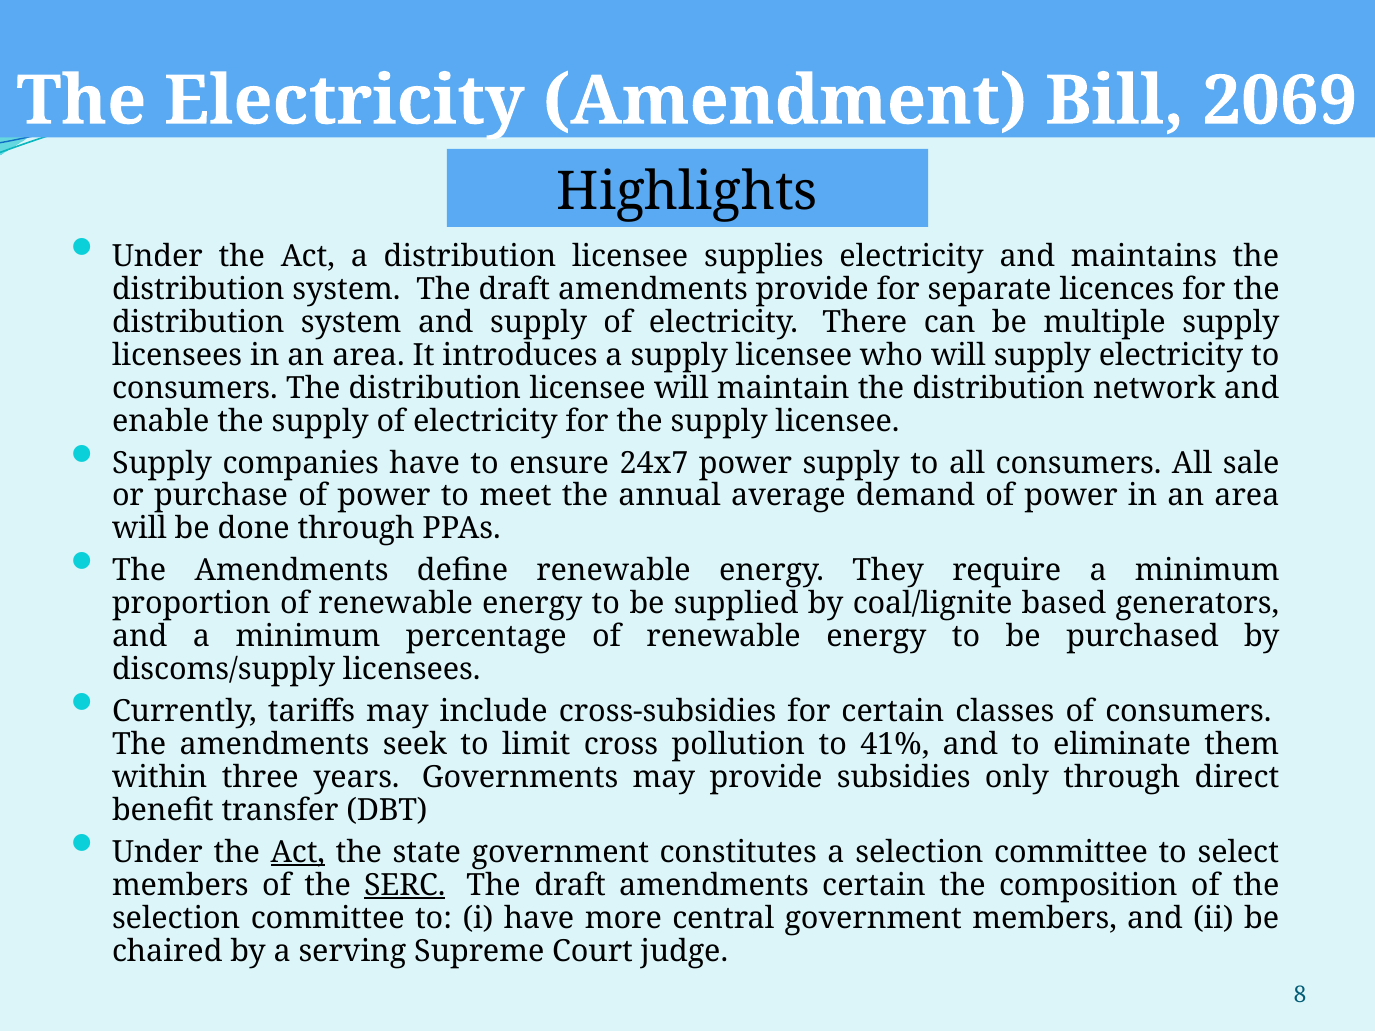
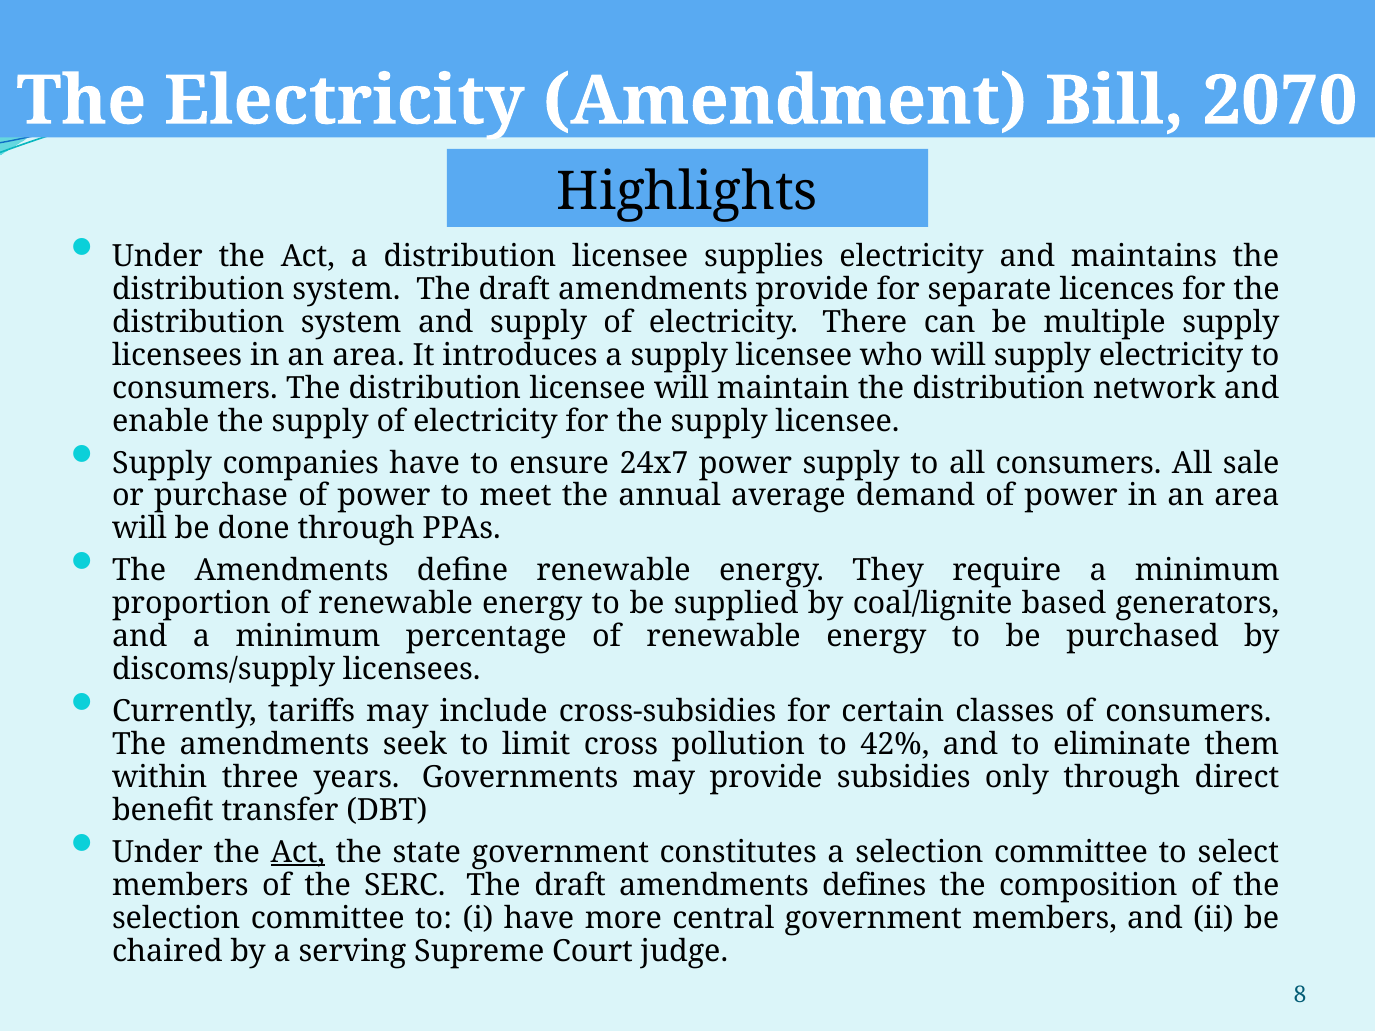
2069: 2069 -> 2070 (1280, 101)
41%: 41% -> 42% (895, 745)
SERC underline: present -> none (405, 885)
amendments certain: certain -> defines (874, 885)
